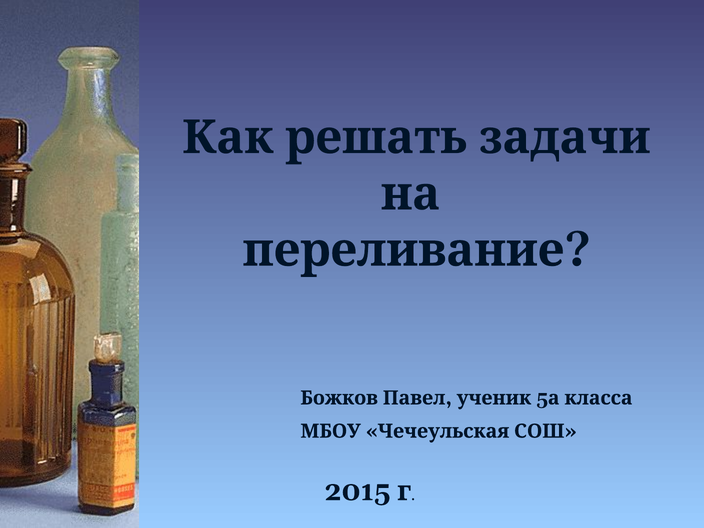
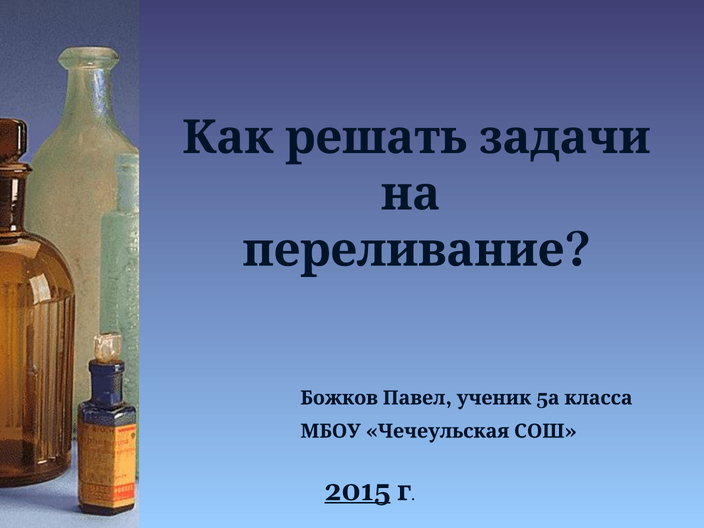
2015 underline: none -> present (357, 491)
